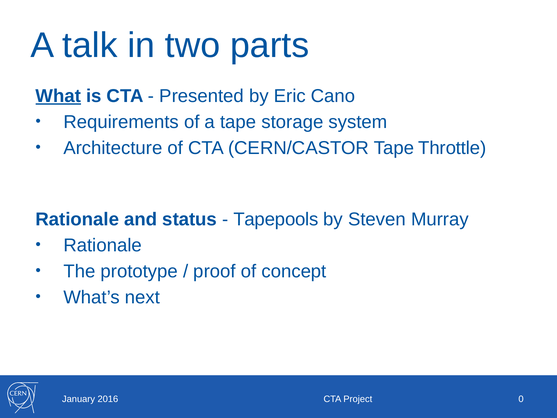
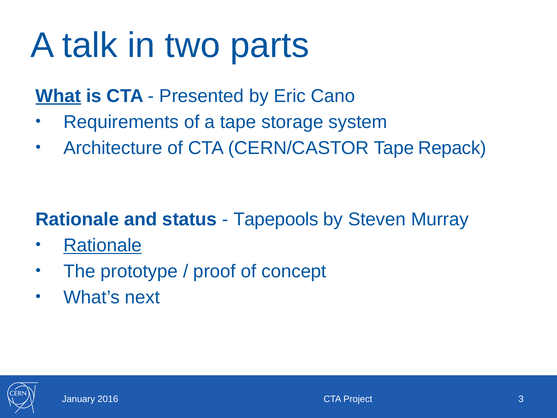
Throttle: Throttle -> Repack (452, 148)
Rationale underline: none -> present (103, 245)
0: 0 -> 3 (521, 399)
